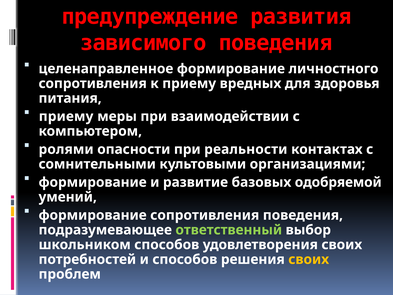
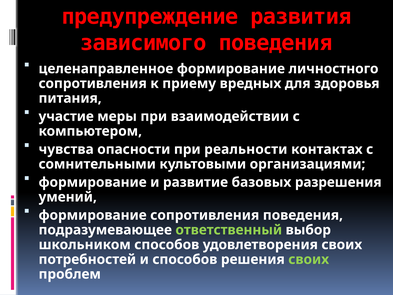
приему: приему -> участие (66, 116)
ролями: ролями -> чувства (66, 149)
одобряемой: одобряемой -> разрешения (338, 182)
своих colour: yellow -> light green (309, 259)
